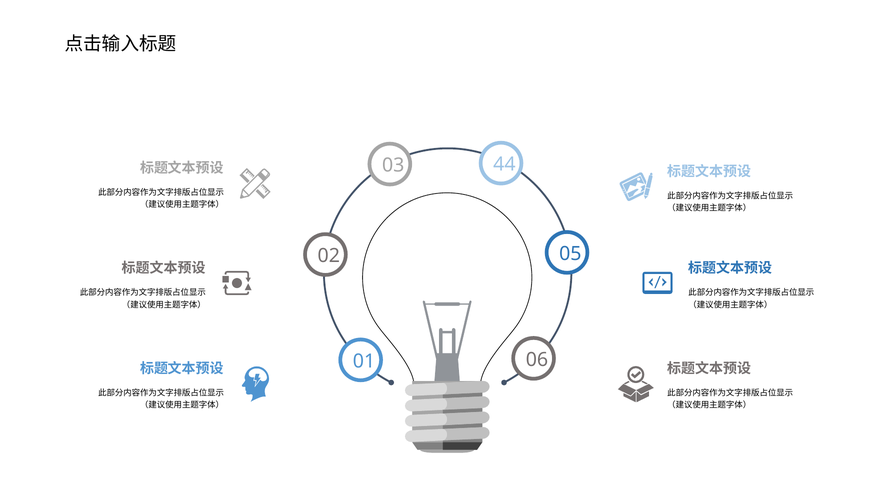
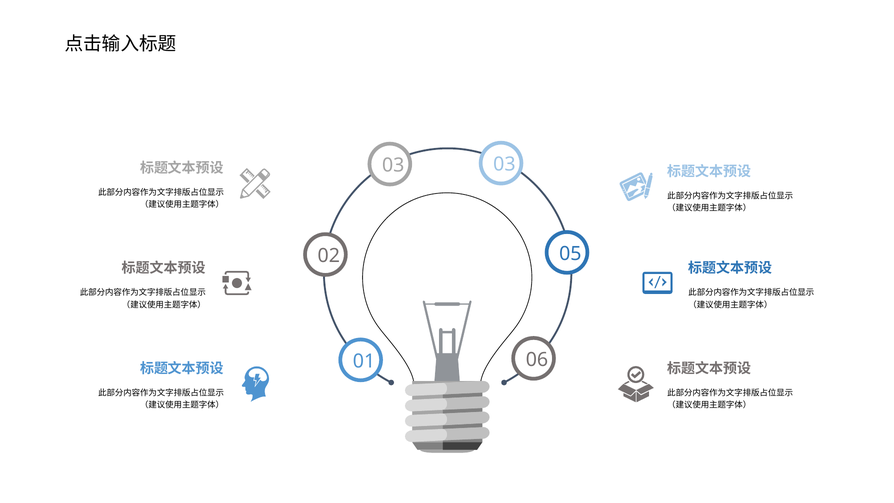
03 44: 44 -> 03 (504, 164)
